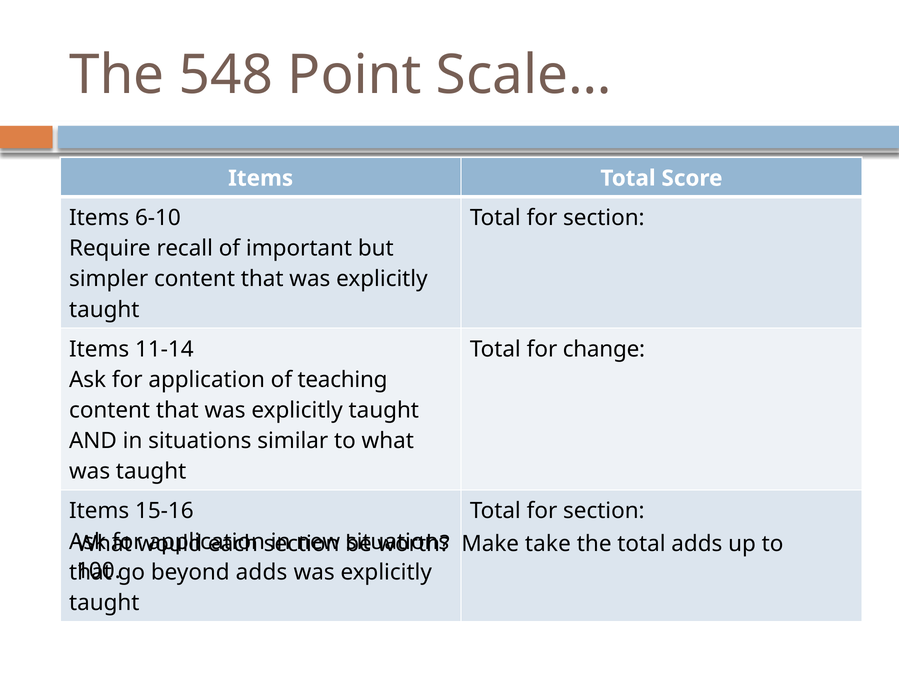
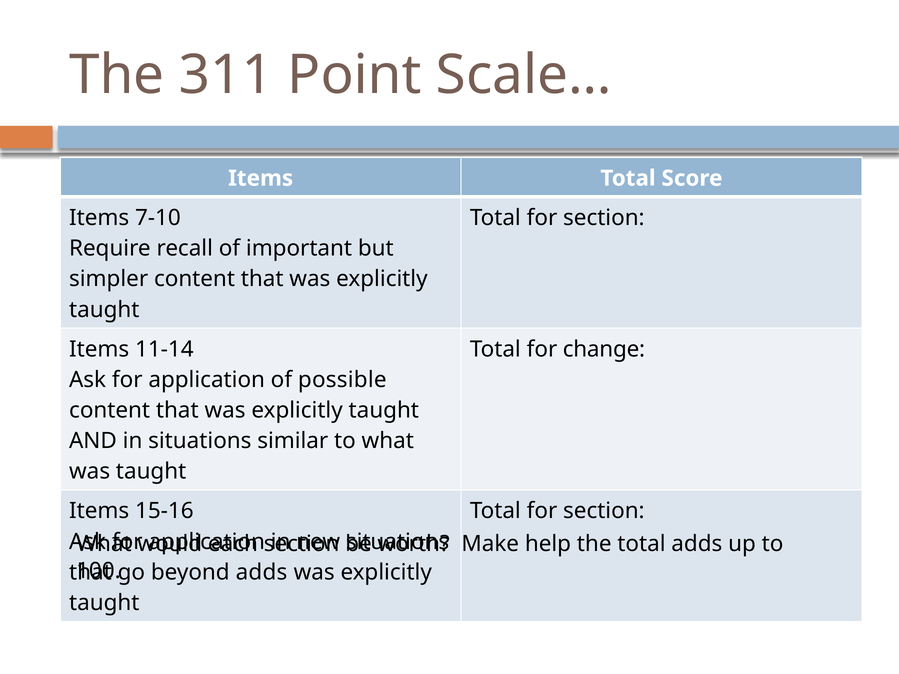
548: 548 -> 311 (226, 75)
6-10: 6-10 -> 7-10 (158, 218)
teaching: teaching -> possible (342, 380)
take: take -> help (548, 544)
